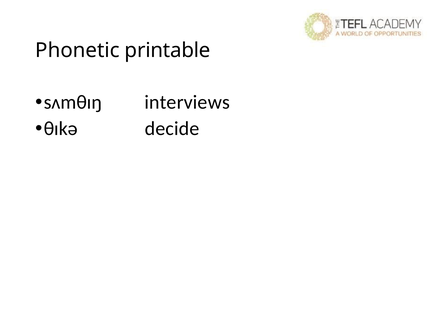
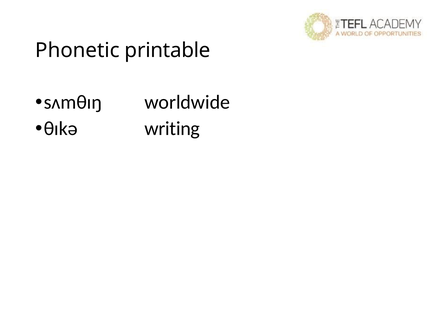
interviews: interviews -> worldwide (187, 102)
decide: decide -> writing (172, 129)
